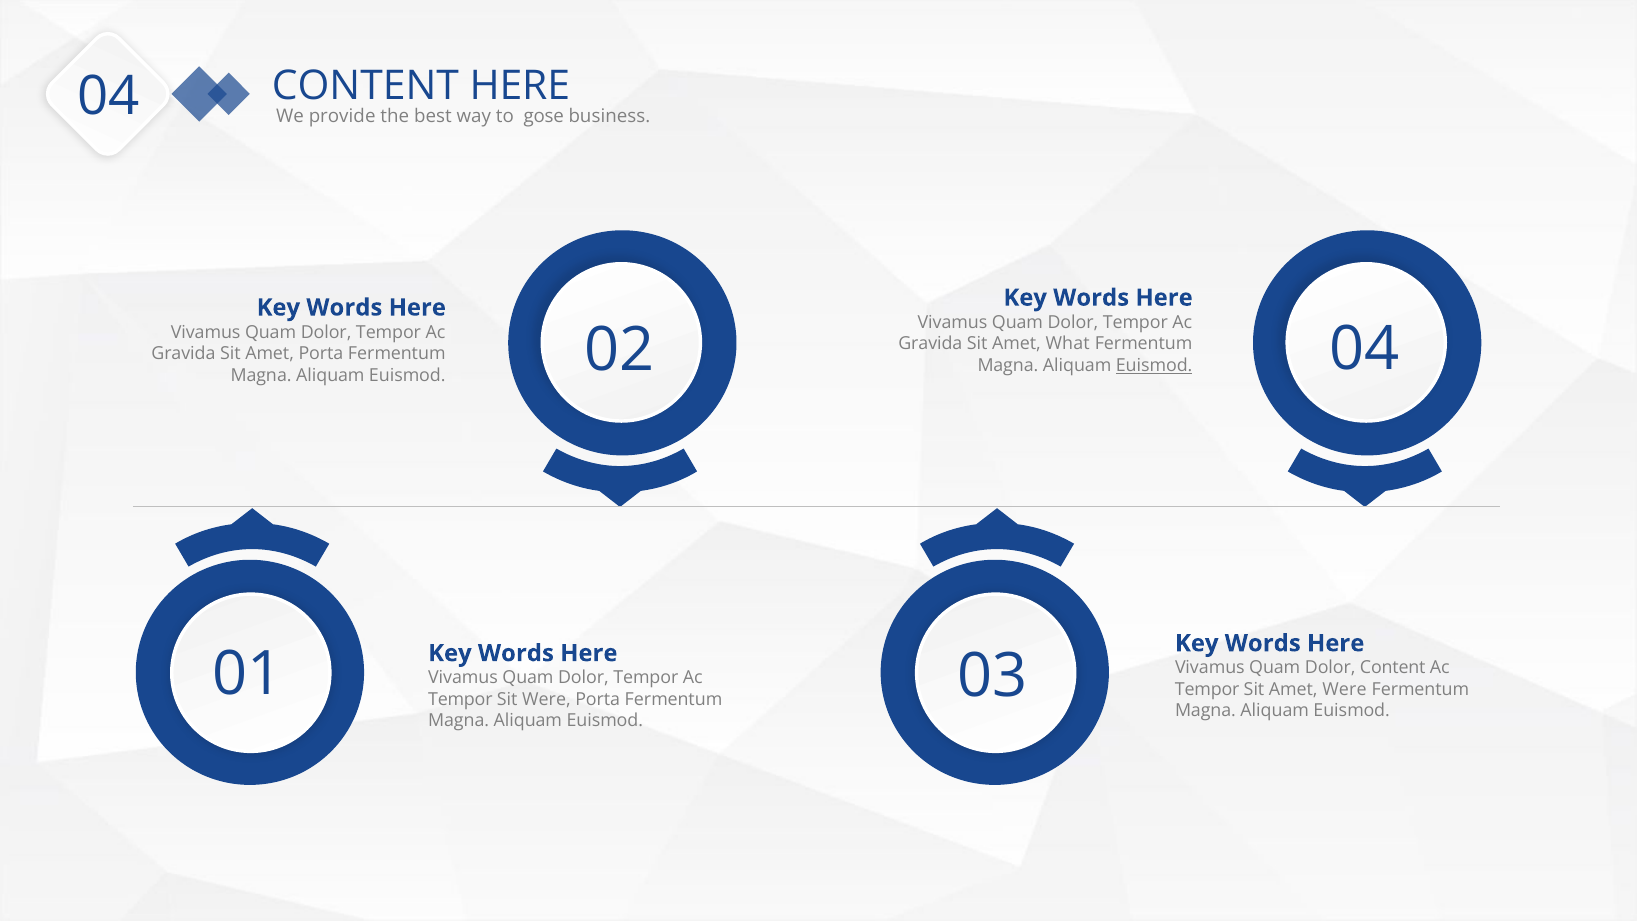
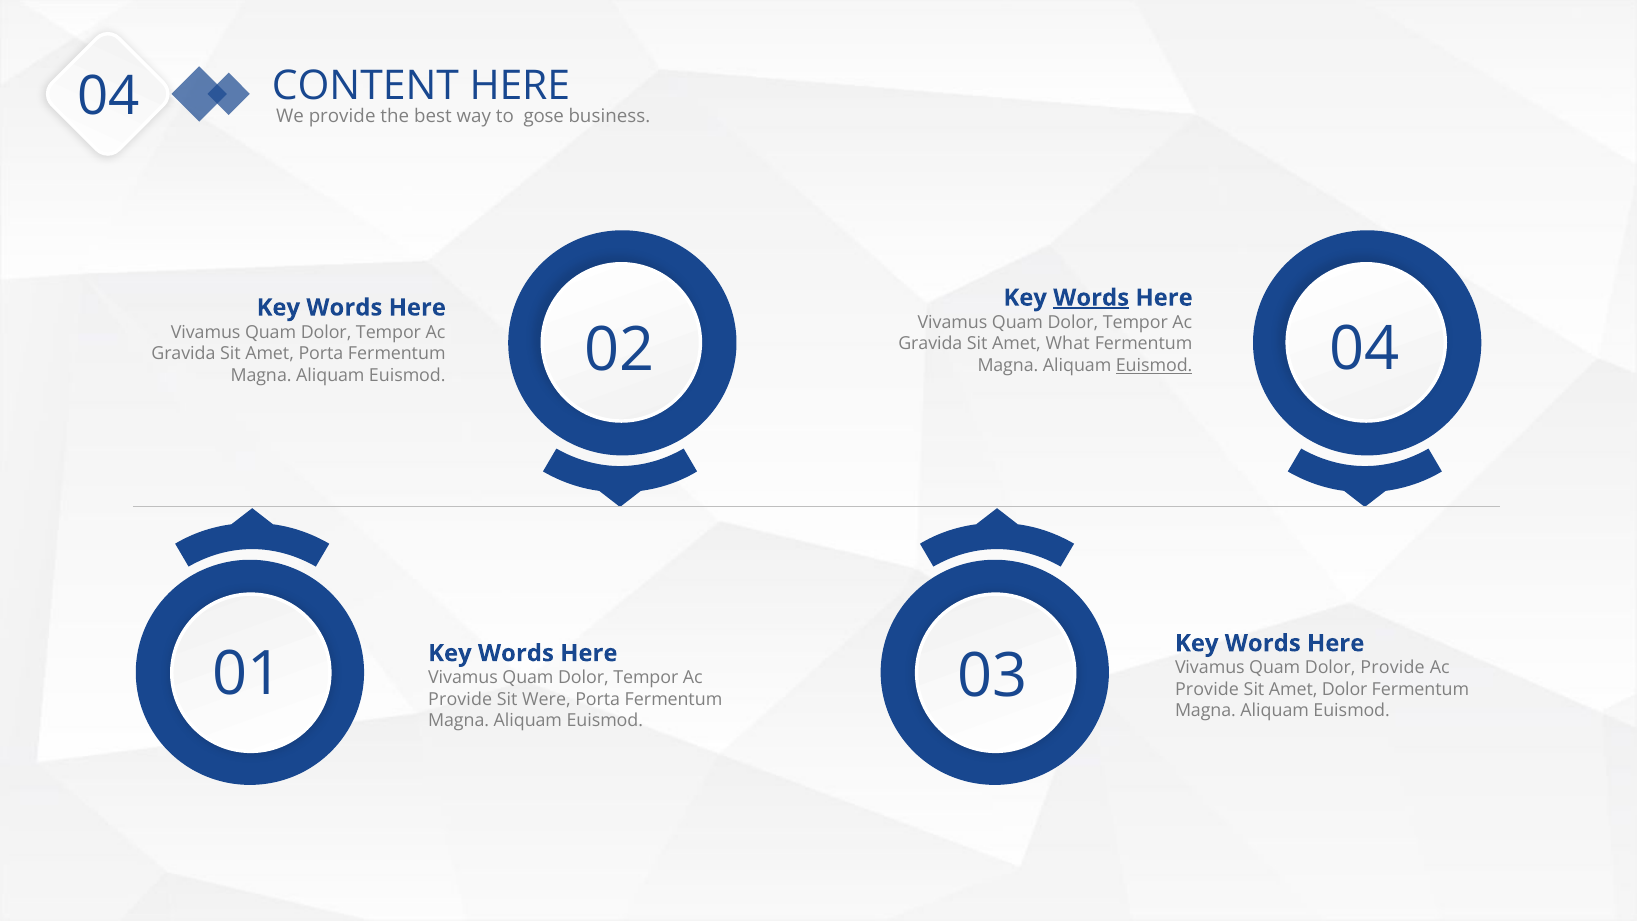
Words underline: none -> present (1091, 298)
Dolor Content: Content -> Provide (1393, 668)
Tempor: Tempor -> Provide (1207, 689)
Amet Were: Were -> Dolor (1345, 689)
Tempor: Tempor -> Provide (460, 699)
